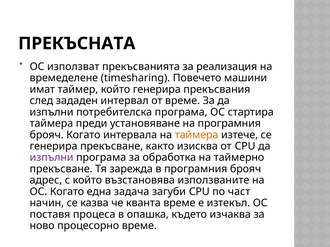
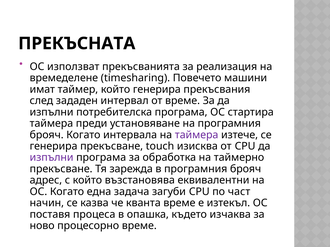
таймера colour: orange -> purple (197, 135)
както: както -> touch (160, 146)
използваните: използваните -> еквивалентни (213, 181)
